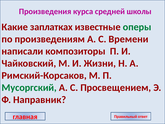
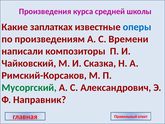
оперы colour: green -> blue (137, 27)
Жизни: Жизни -> Сказка (100, 63)
Просвещением: Просвещением -> Александрович (116, 87)
